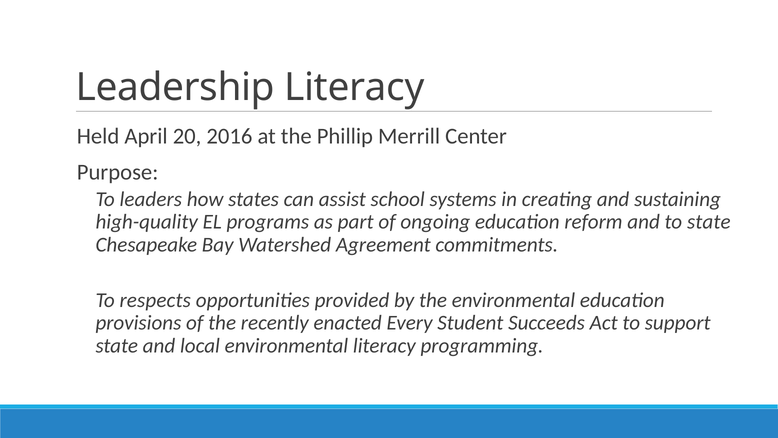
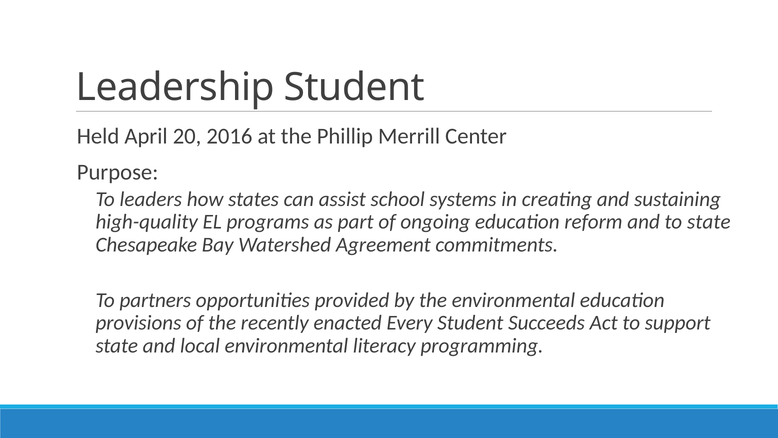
Leadership Literacy: Literacy -> Student (354, 87)
respects: respects -> partners (155, 300)
